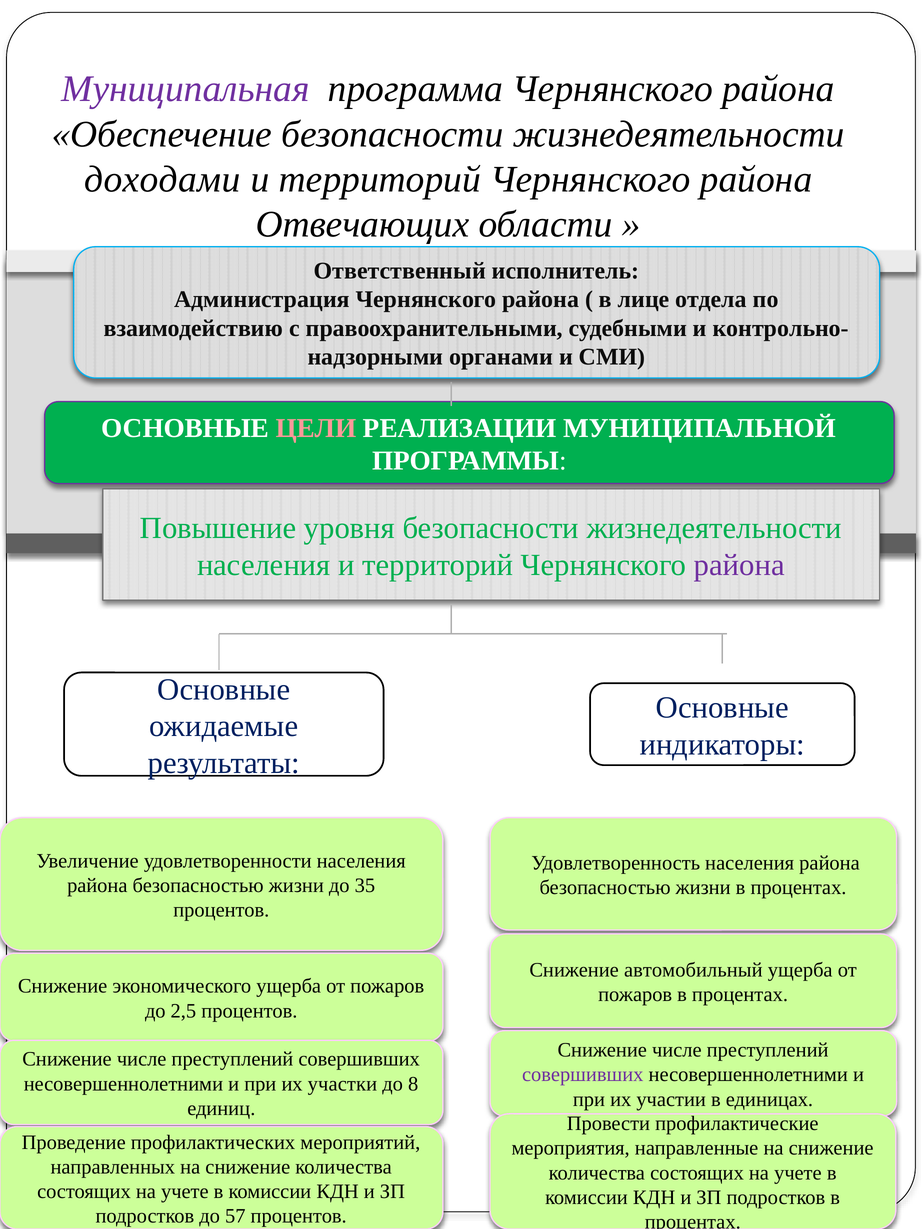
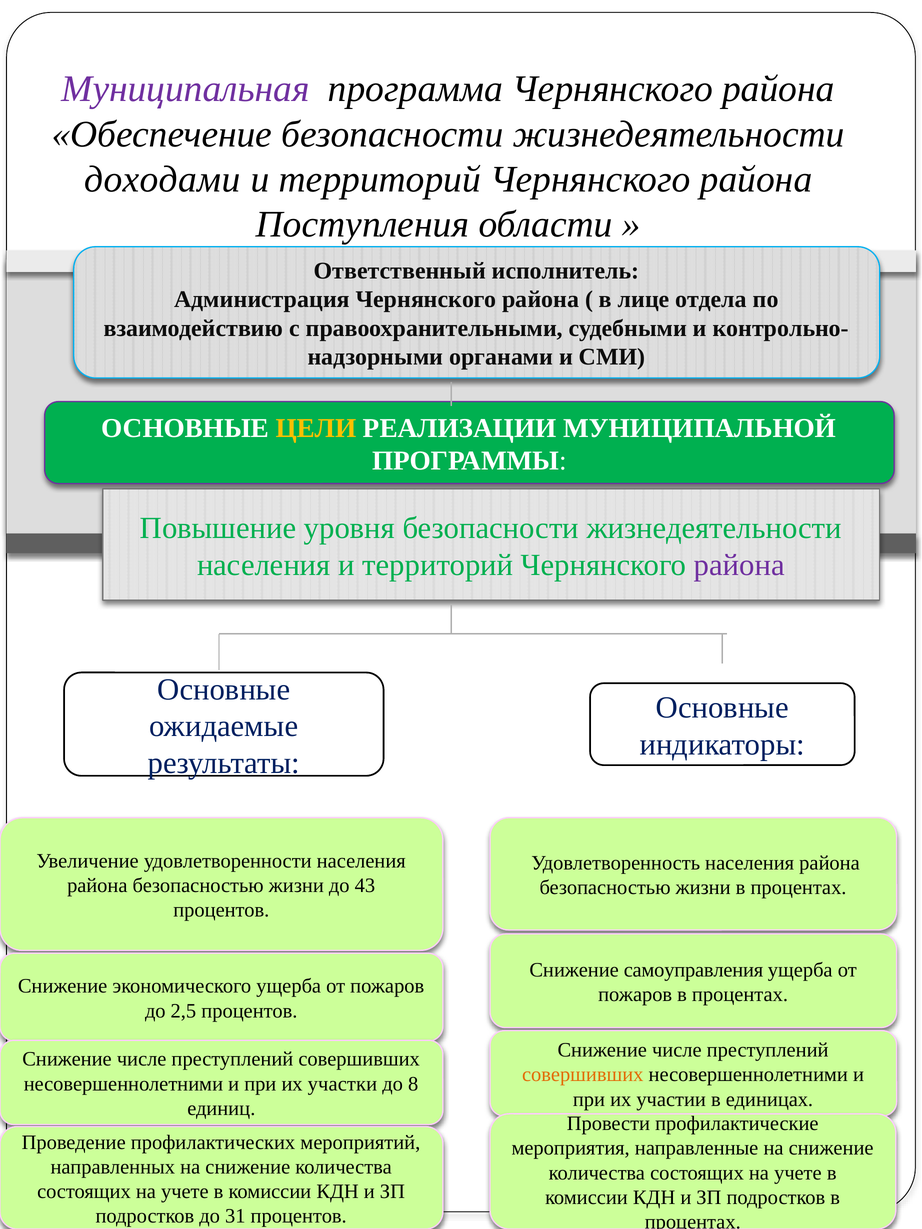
Отвечающих: Отвечающих -> Поступления (362, 224)
ЦЕЛИ colour: pink -> yellow (316, 428)
35: 35 -> 43 (365, 886)
автомобильный: автомобильный -> самоуправления (693, 970)
совершивших colour: purple -> orange (583, 1075)
57: 57 -> 31 (235, 1216)
